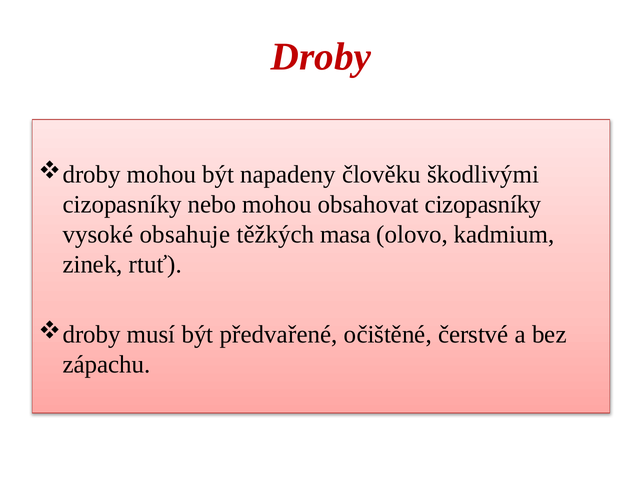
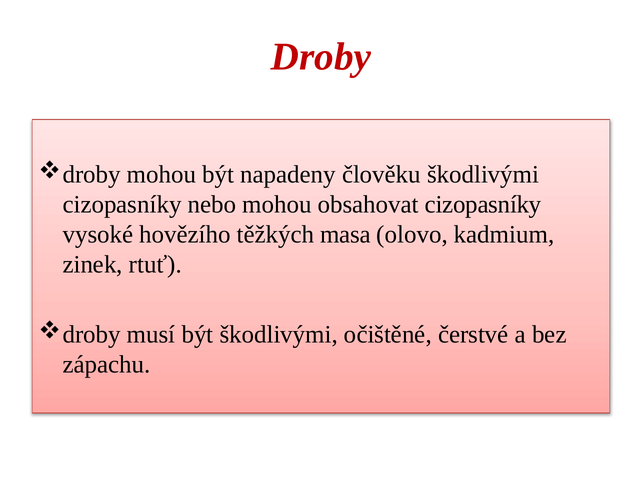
obsahuje: obsahuje -> hovězího (185, 234)
být předvařené: předvařené -> škodlivými (279, 334)
